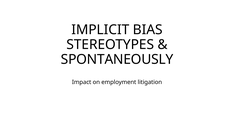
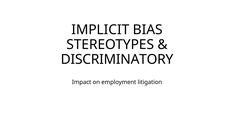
SPONTANEOUSLY: SPONTANEOUSLY -> DISCRIMINATORY (117, 59)
